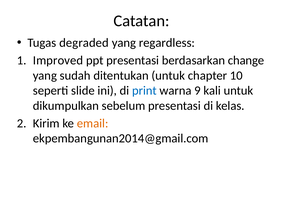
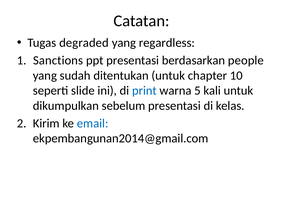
Improved: Improved -> Sanctions (58, 60)
change: change -> people (246, 60)
9: 9 -> 5 (197, 91)
email colour: orange -> blue (93, 123)
